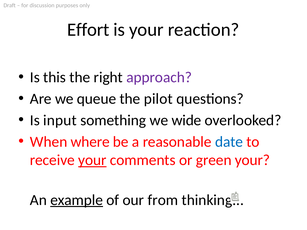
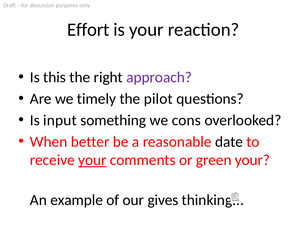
queue: queue -> timely (97, 99)
wide: wide -> cons (186, 120)
where: where -> better (90, 142)
date colour: blue -> black (229, 142)
example underline: present -> none (77, 200)
from: from -> gives (163, 200)
